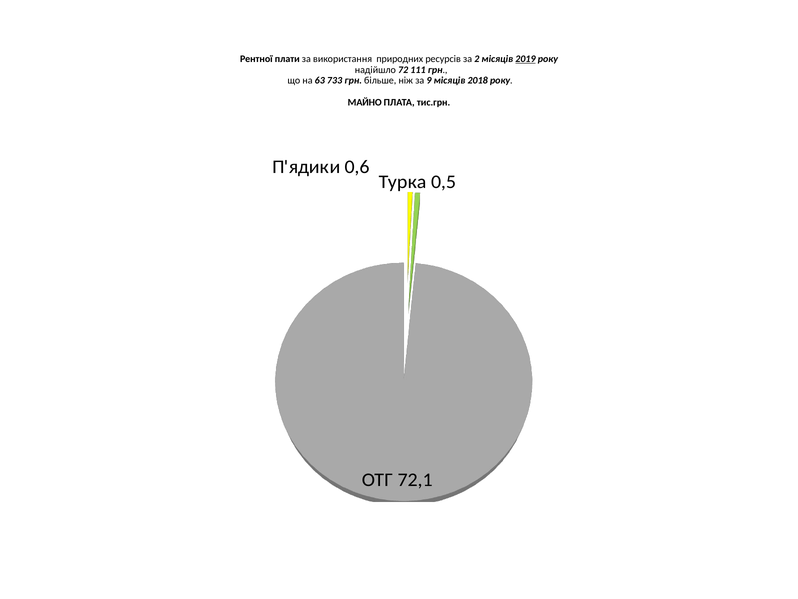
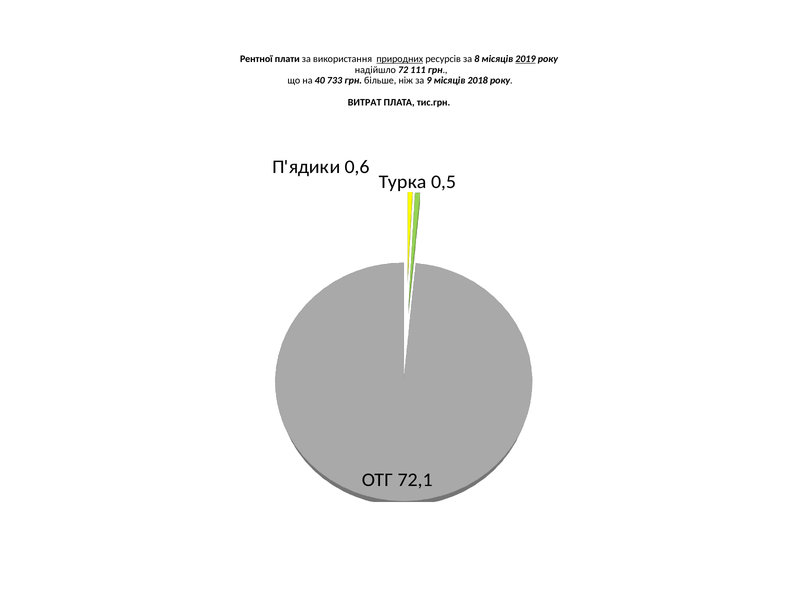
природних underline: none -> present (400, 59)
2: 2 -> 8 (477, 59)
63: 63 -> 40 (320, 81)
МАЙНО: МАЙНО -> ВИТРАТ (365, 102)
